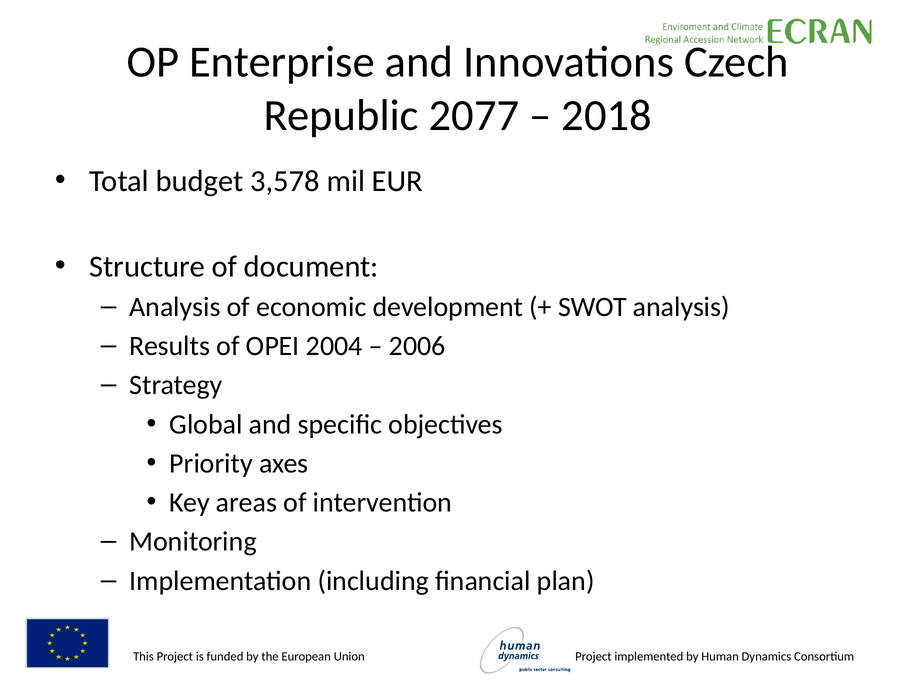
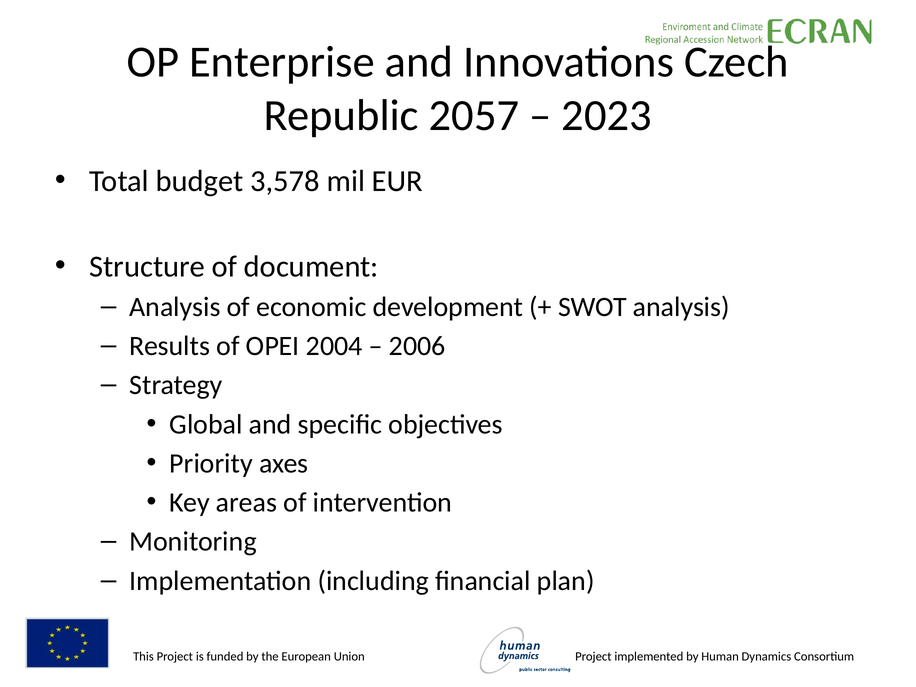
2077: 2077 -> 2057 (474, 115)
2018: 2018 -> 2023 (607, 115)
